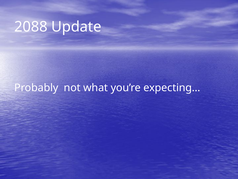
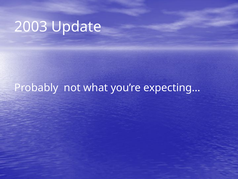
2088: 2088 -> 2003 (31, 27)
